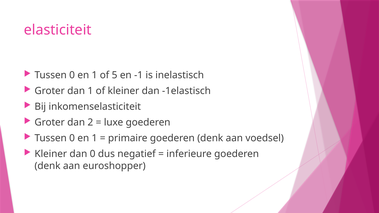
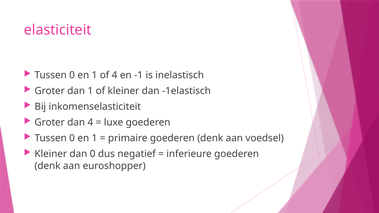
of 5: 5 -> 4 (115, 75)
dan 2: 2 -> 4 (90, 123)
